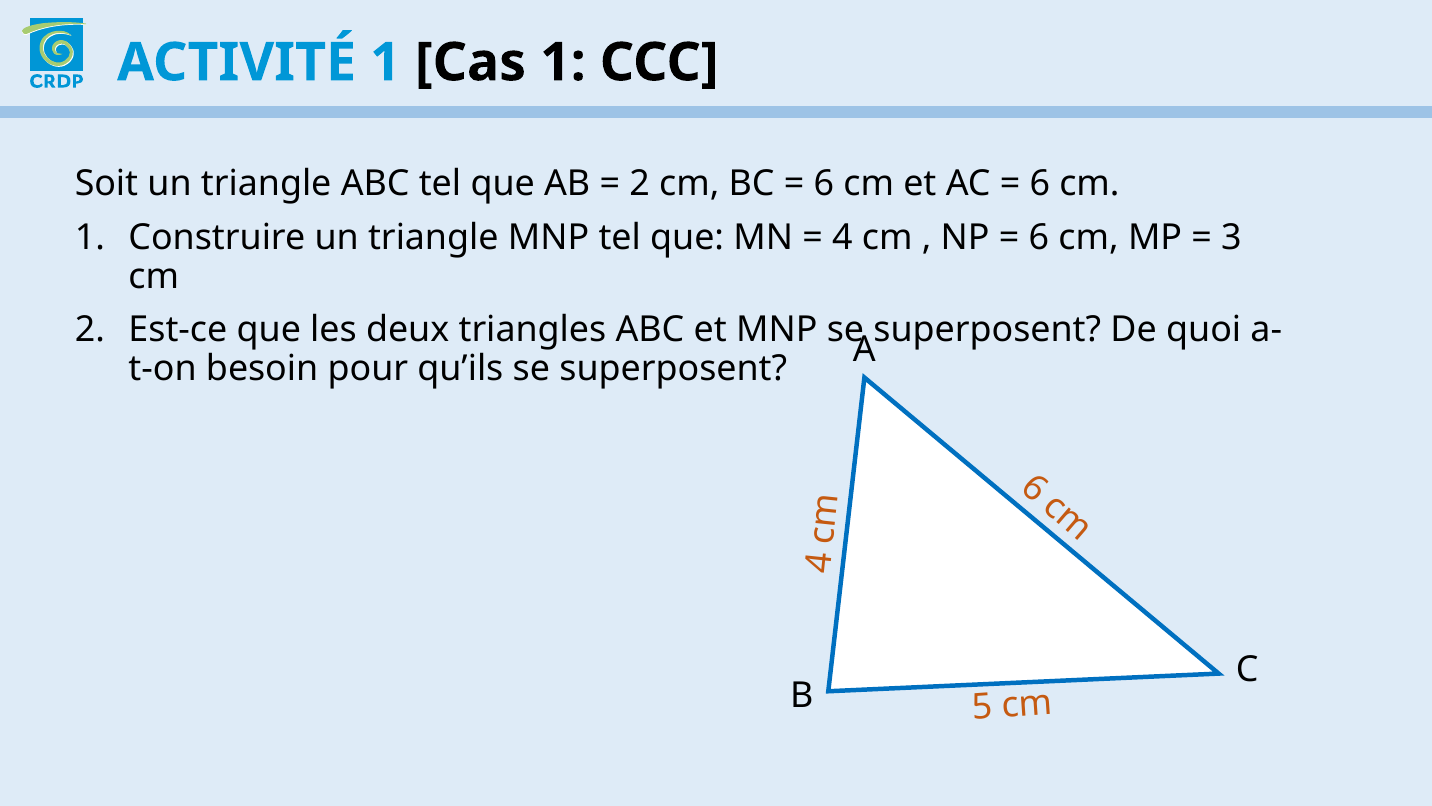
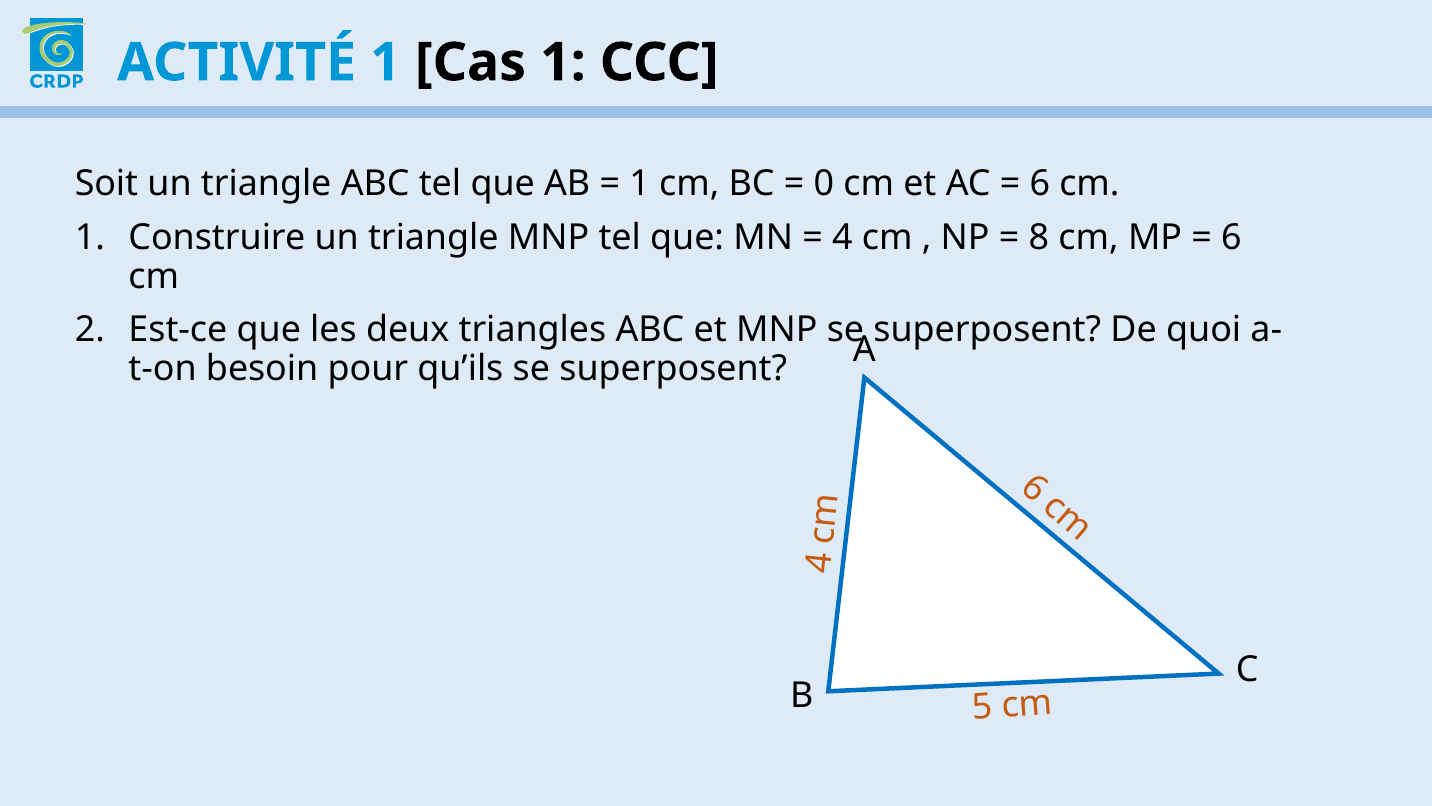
2: 2 -> 1 (640, 184)
6: 6 -> 0 (824, 184)
6: 6 -> 8 (1039, 237)
3: 3 -> 6 (1231, 237)
